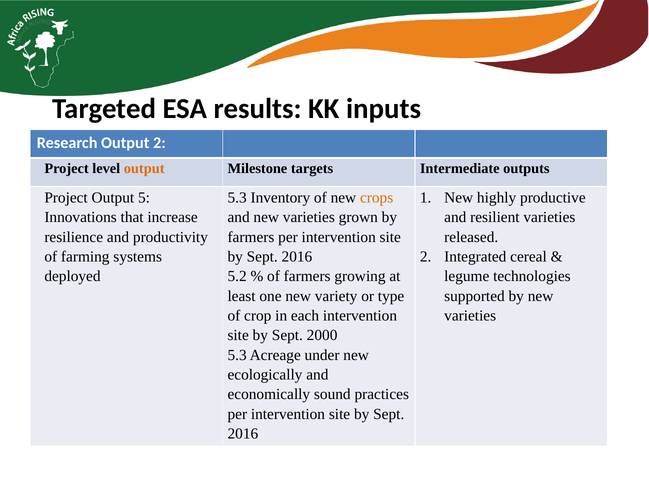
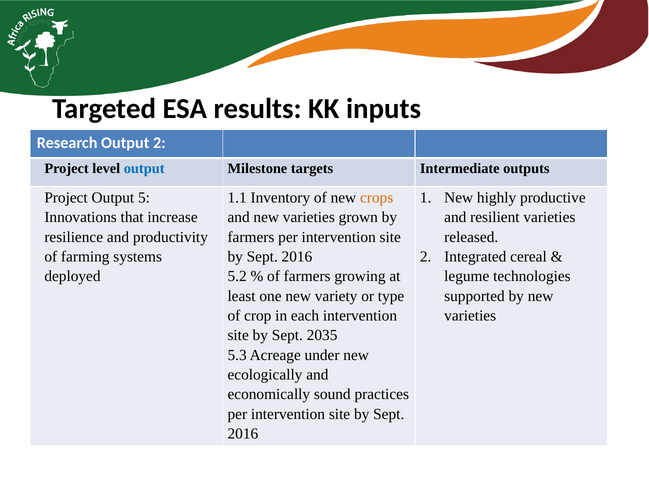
output colour: orange -> blue (144, 168)
5.3: 5.3 -> 1.1 (237, 198)
2000: 2000 -> 2035 (322, 335)
